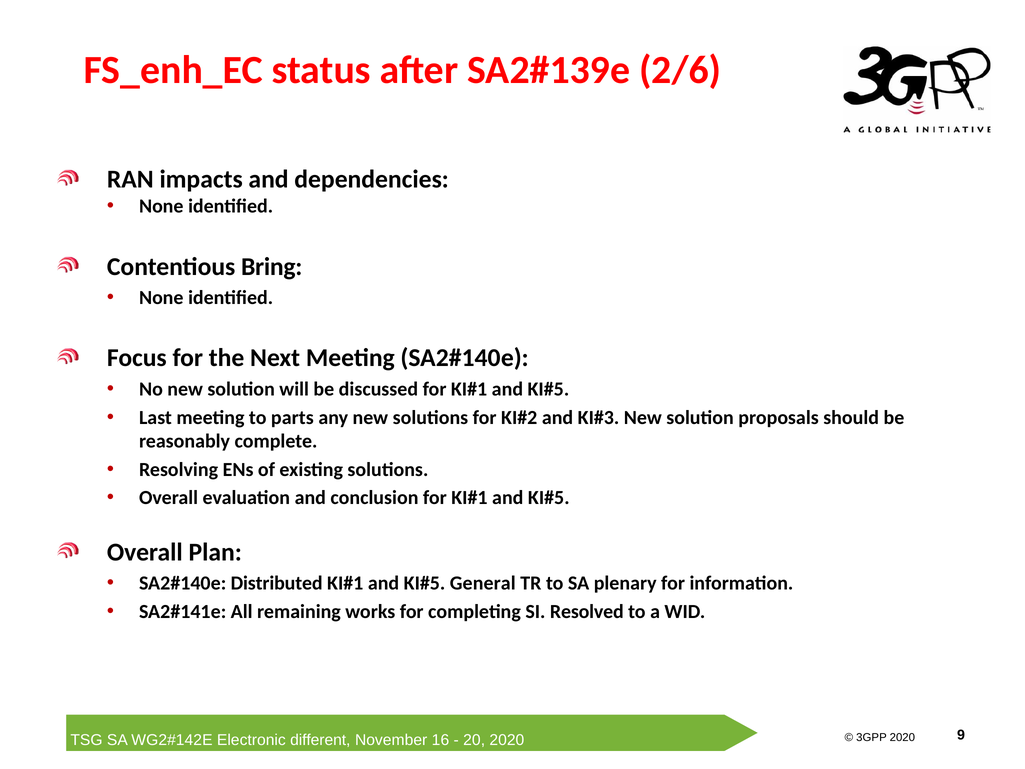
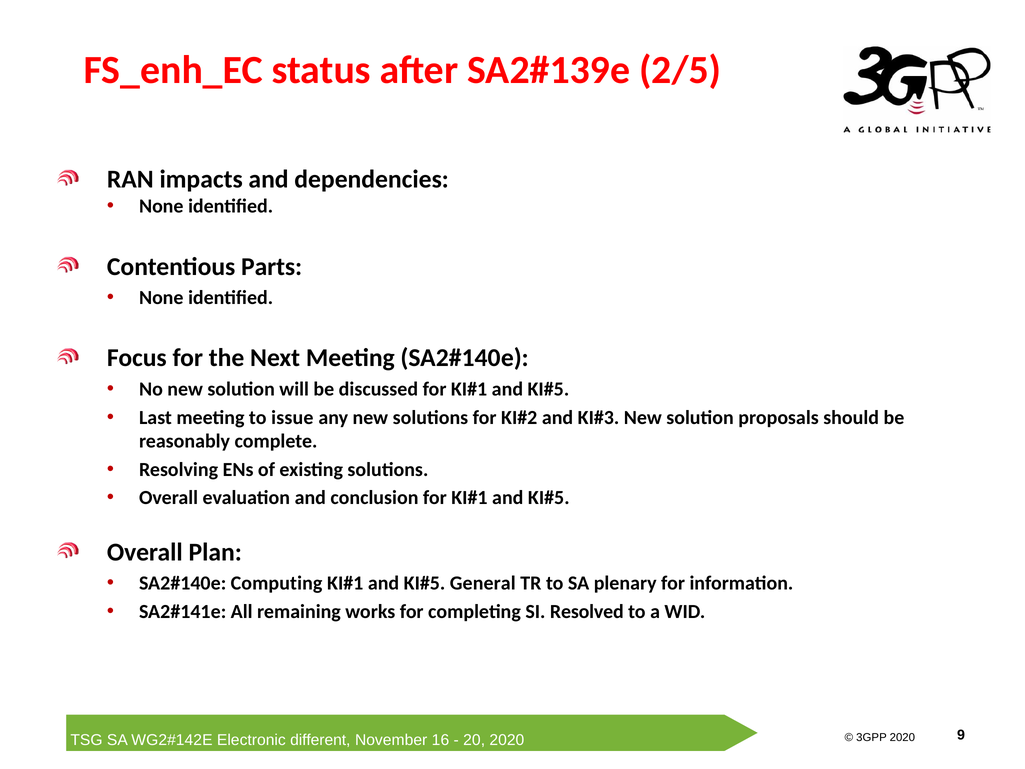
2/6: 2/6 -> 2/5 (680, 70)
Bring: Bring -> Parts (272, 266)
parts: parts -> issue (292, 417)
Distributed: Distributed -> Computing (277, 583)
